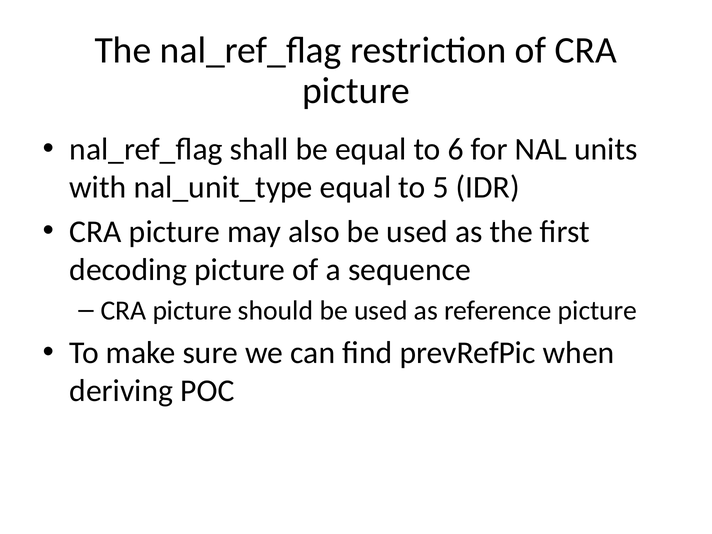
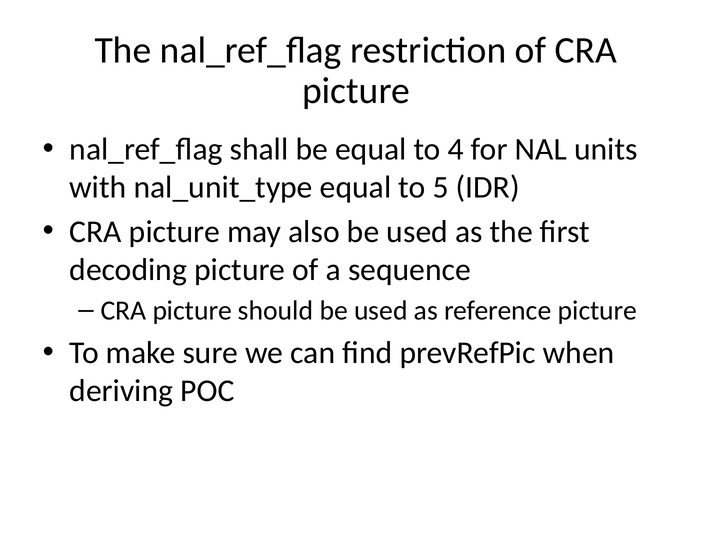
6: 6 -> 4 (456, 149)
